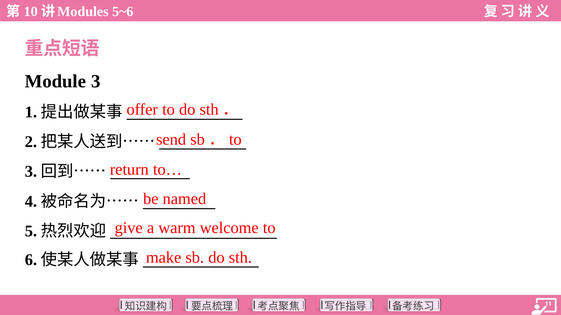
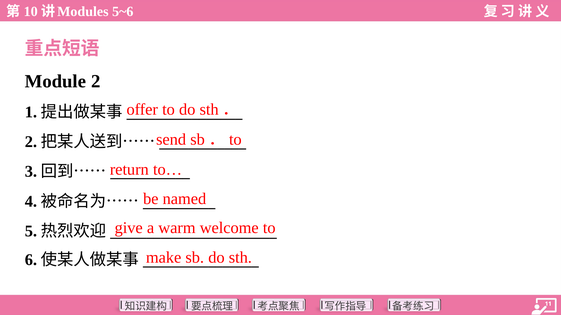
Module 3: 3 -> 2 (96, 81)
